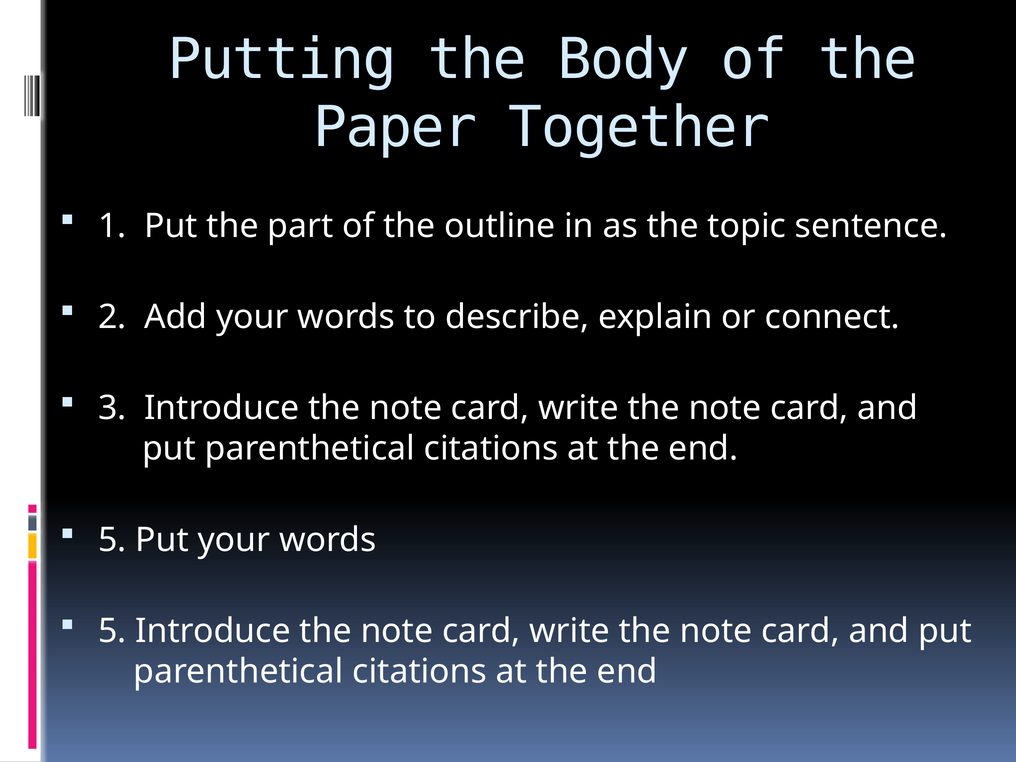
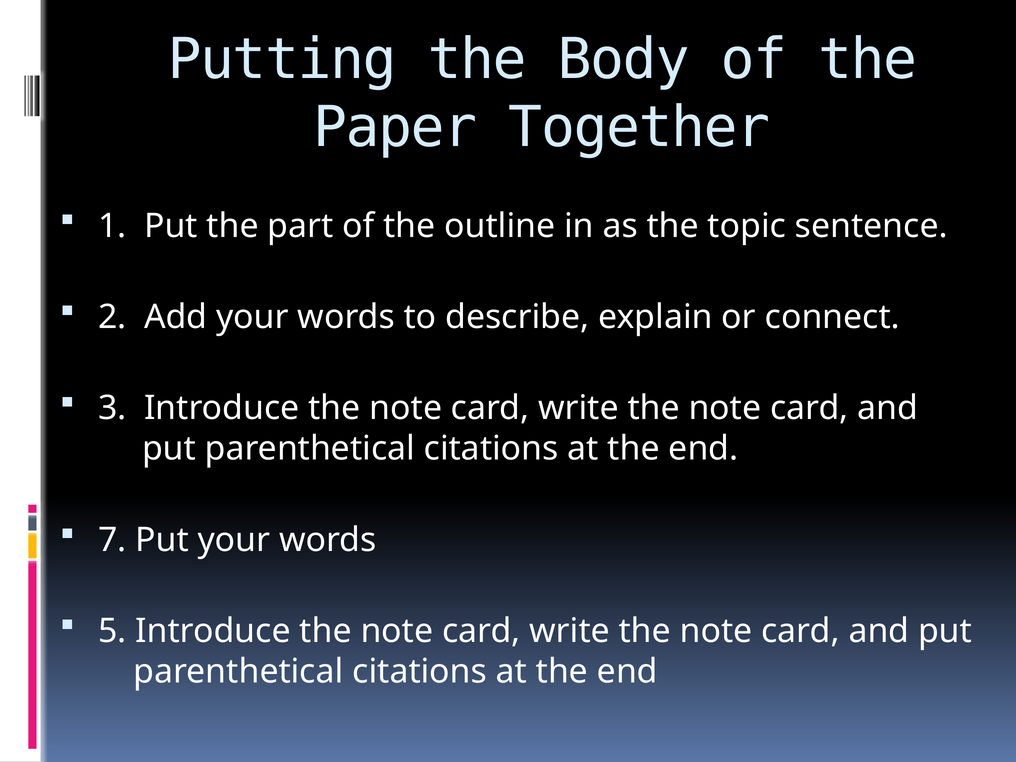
5: 5 -> 7 (112, 540)
